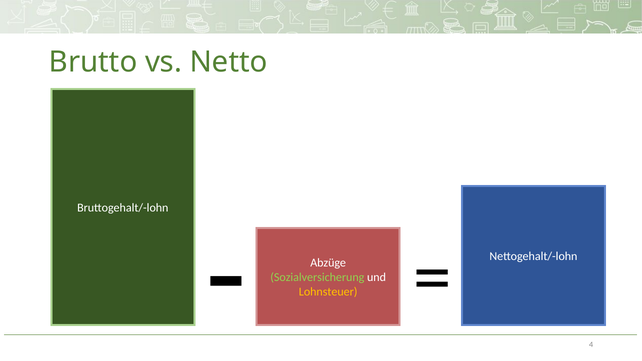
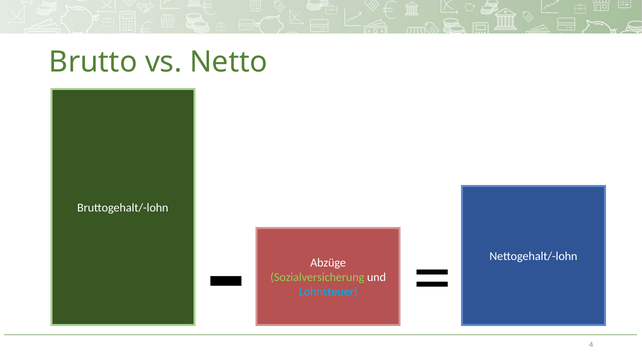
Lohnsteuer colour: yellow -> light blue (328, 292)
